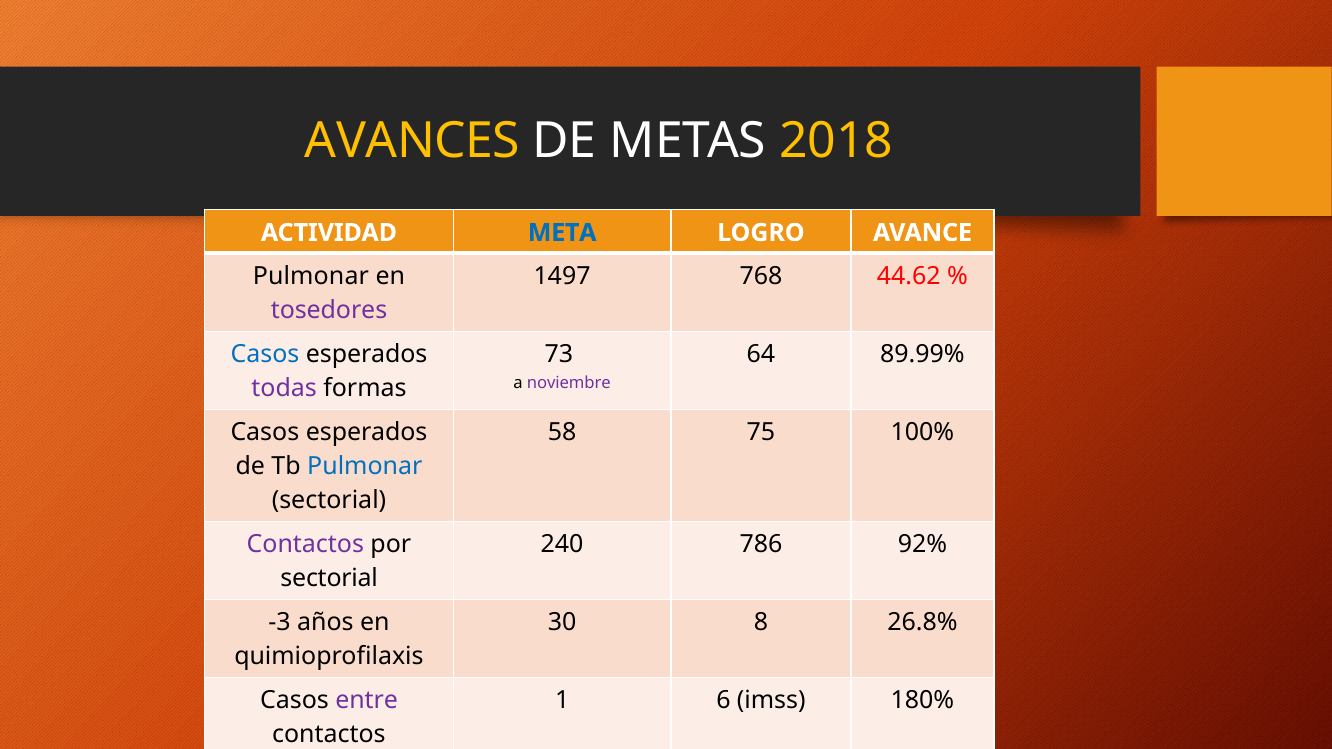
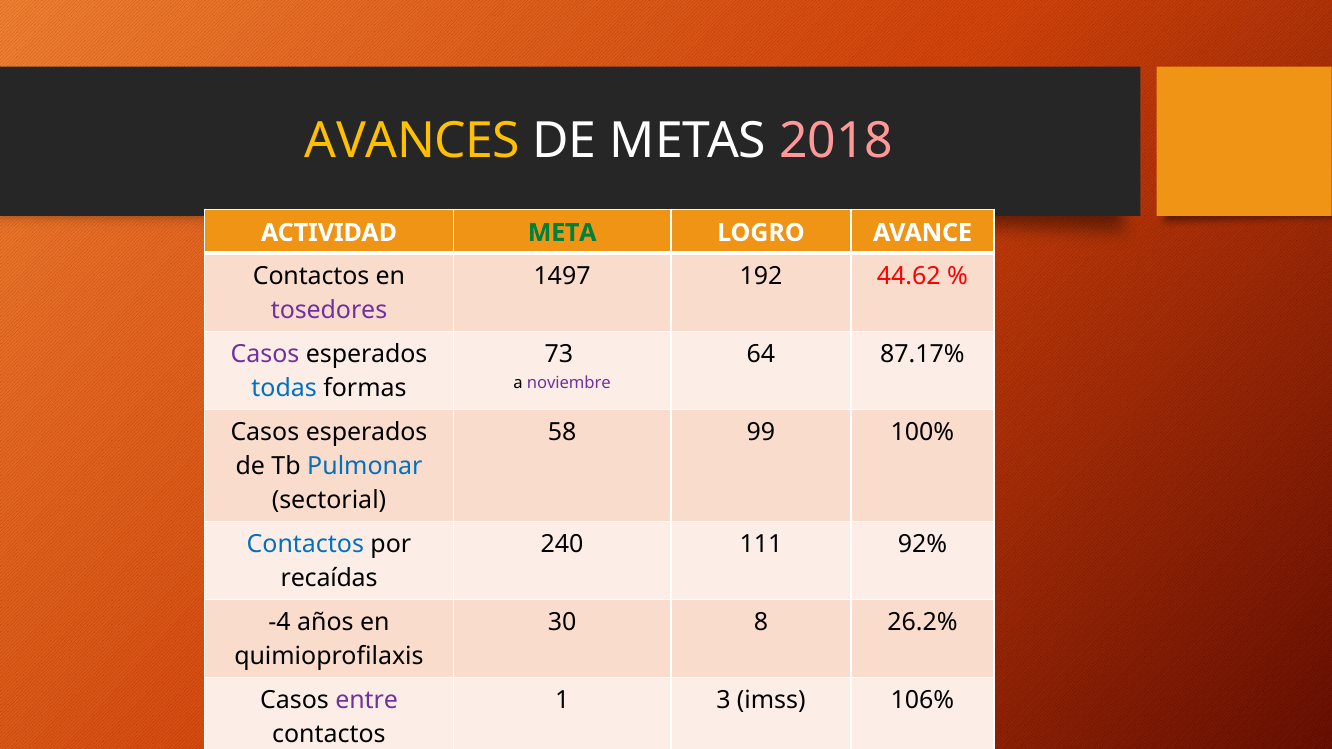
2018 colour: yellow -> pink (836, 141)
META colour: blue -> green (562, 233)
Pulmonar: Pulmonar -> Contactos (311, 277)
768: 768 -> 192 (761, 277)
Casos colour: blue -> purple (265, 355)
89.99%: 89.99% -> 87.17% (922, 355)
todas colour: purple -> blue (284, 389)
75: 75 -> 99 (761, 433)
Contactos colour: purple -> blue (305, 545)
786: 786 -> 111 (761, 545)
sectorial: sectorial -> recaídas (329, 579)
-3: -3 -> -4 (280, 623)
26.8%: 26.8% -> 26.2% (922, 623)
6: 6 -> 3 (723, 701)
180%: 180% -> 106% (922, 701)
